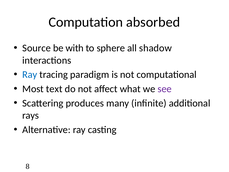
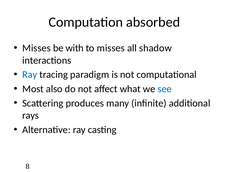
Source: Source -> Misses (37, 48)
to sphere: sphere -> misses (111, 48)
text: text -> also (54, 89)
see colour: purple -> blue (165, 89)
